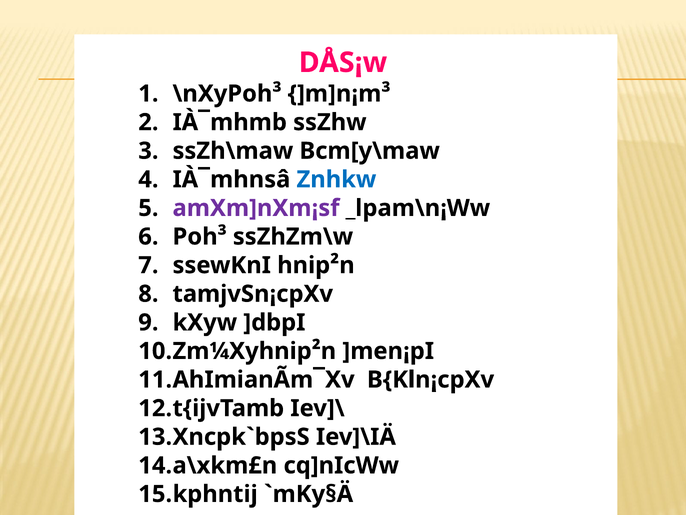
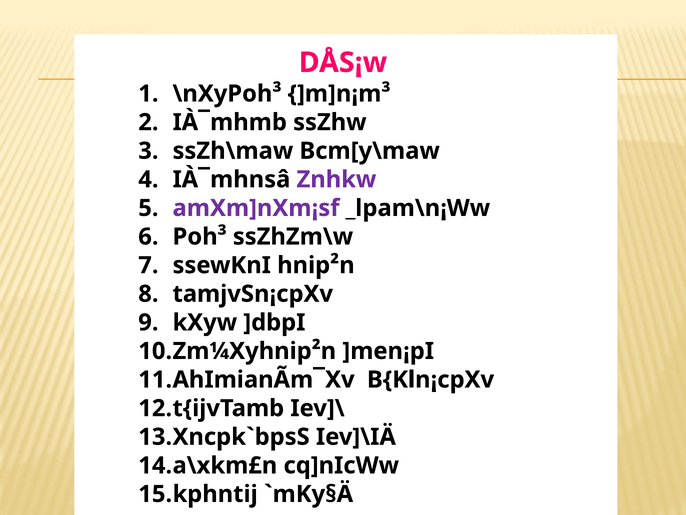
Znhkw colour: blue -> purple (336, 179)
